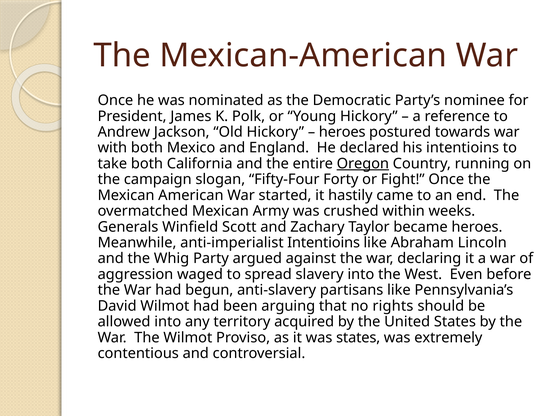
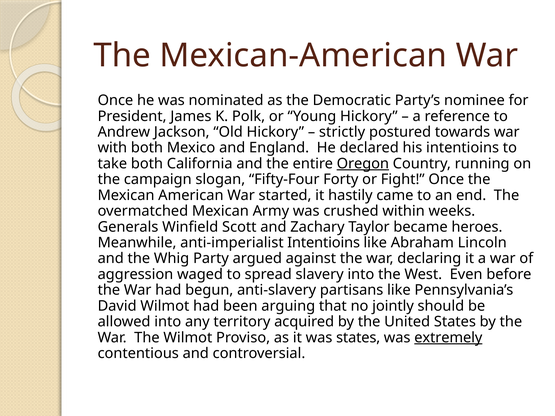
heroes: heroes -> strictly (342, 132)
rights: rights -> jointly (393, 306)
extremely underline: none -> present (448, 338)
